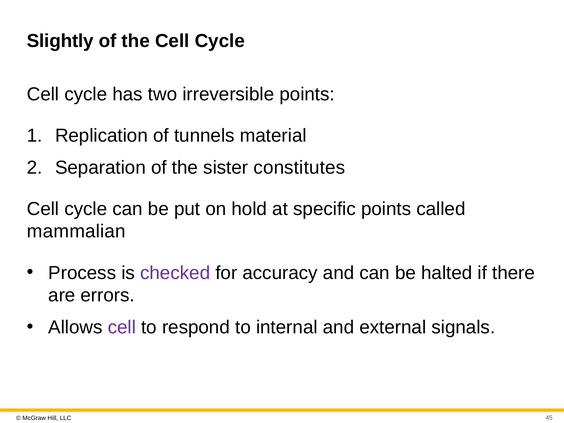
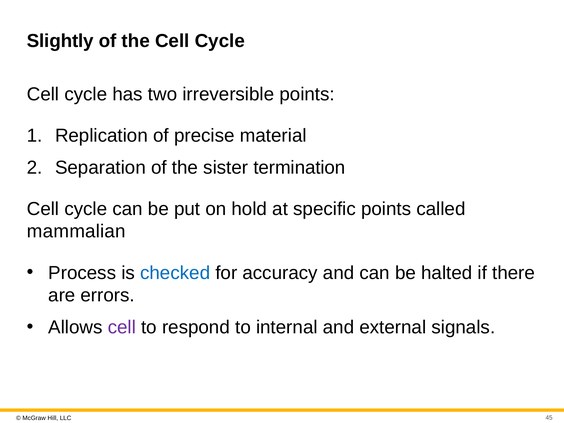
tunnels: tunnels -> precise (204, 136)
constitutes: constitutes -> termination (299, 168)
checked colour: purple -> blue (175, 273)
